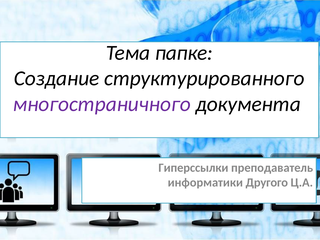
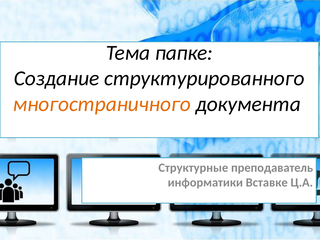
многостраничного colour: purple -> orange (102, 104)
Гиперссылки: Гиперссылки -> Структурные (193, 168)
Другого: Другого -> Вставке (267, 183)
